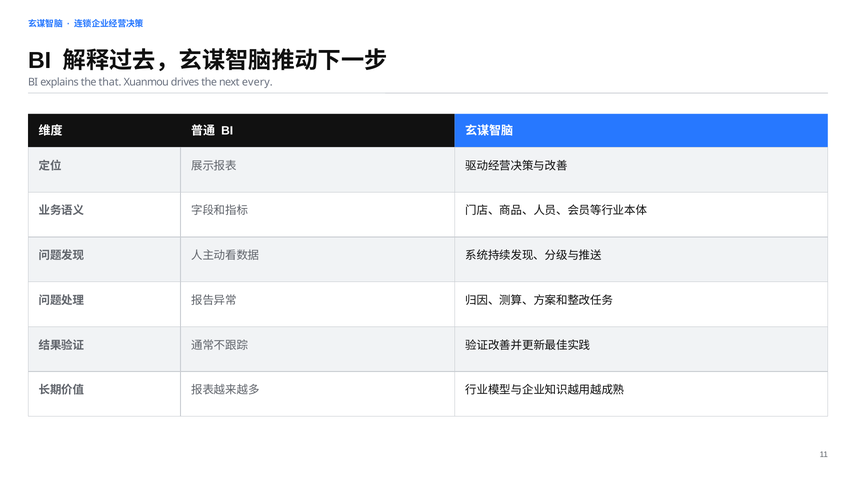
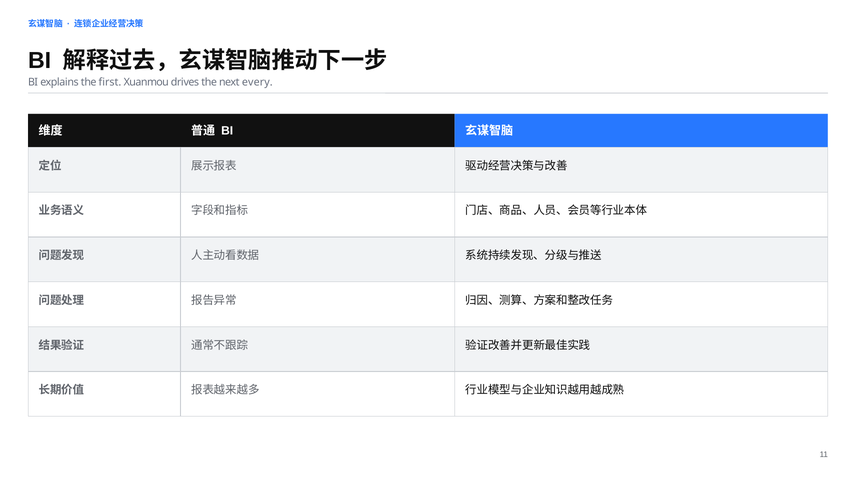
that: that -> first (110, 82)
